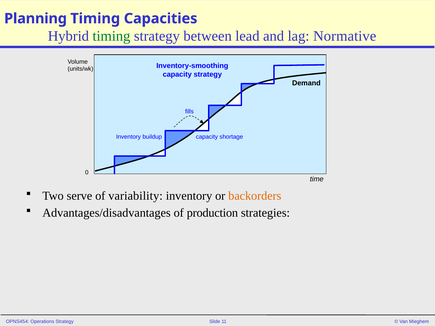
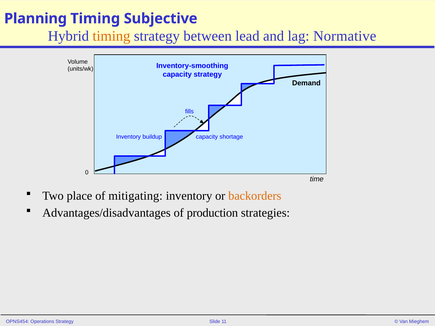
Capacities: Capacities -> Subjective (161, 19)
timing colour: green -> orange (111, 36)
serve: serve -> place (79, 196)
variability: variability -> mitigating (136, 196)
